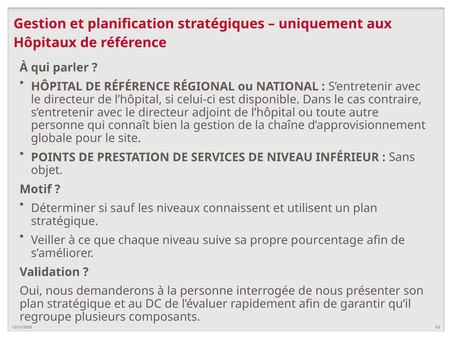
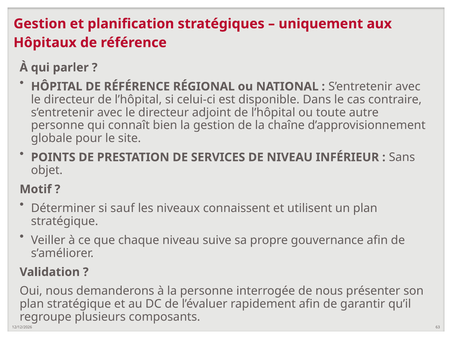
pourcentage: pourcentage -> gouvernance (327, 240)
